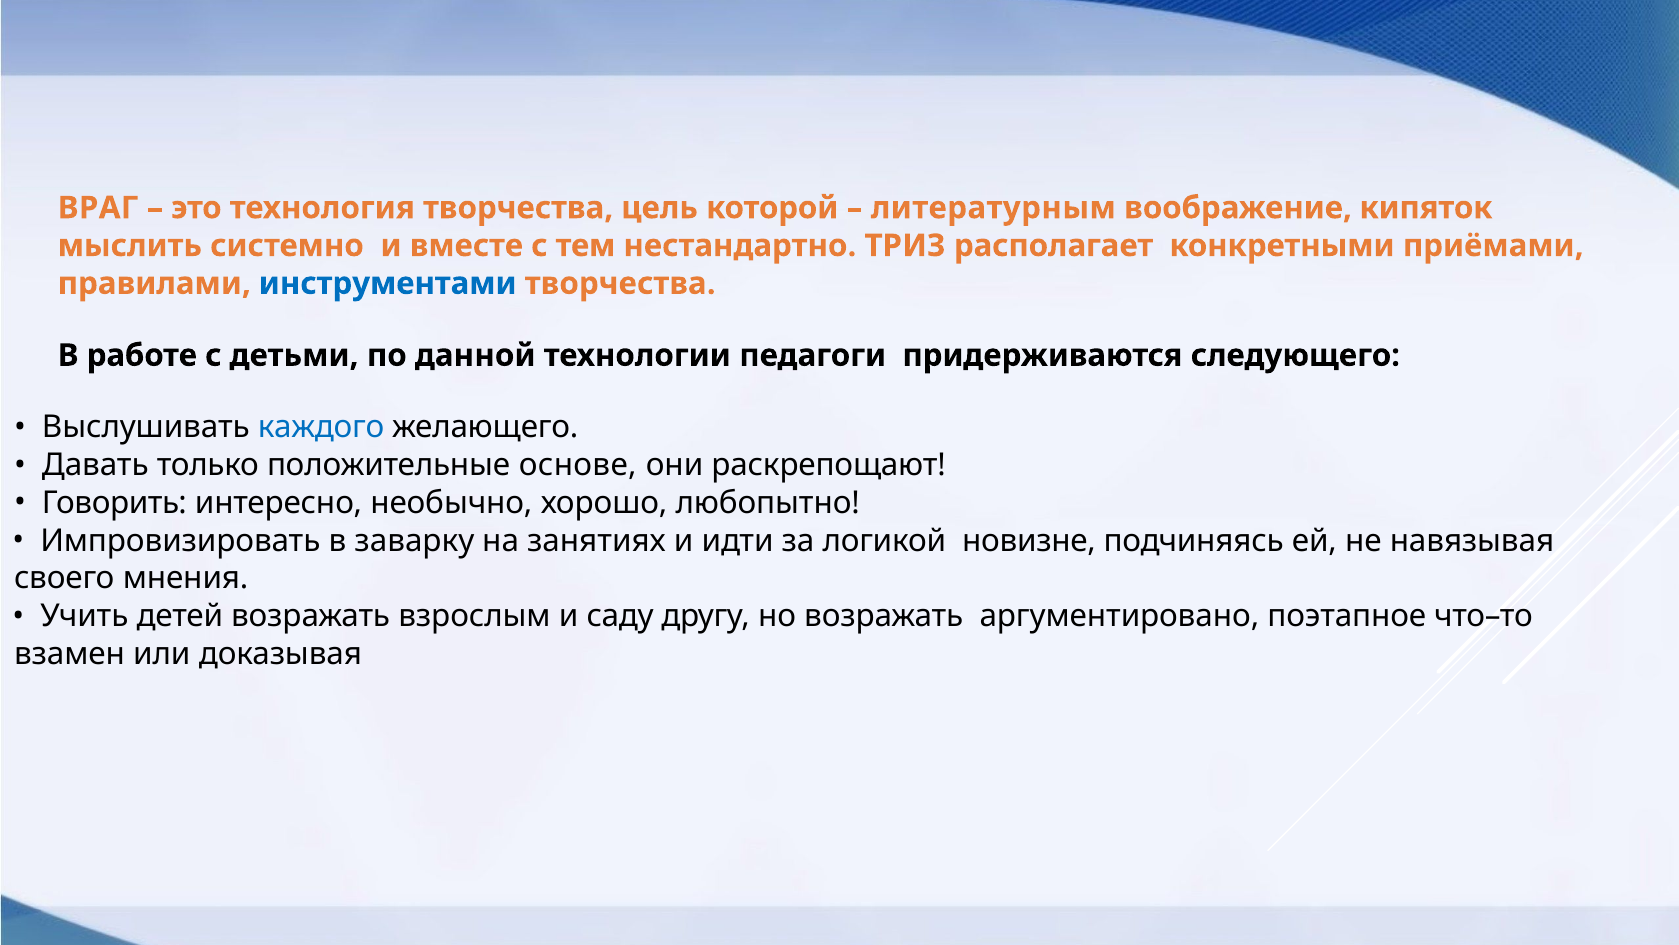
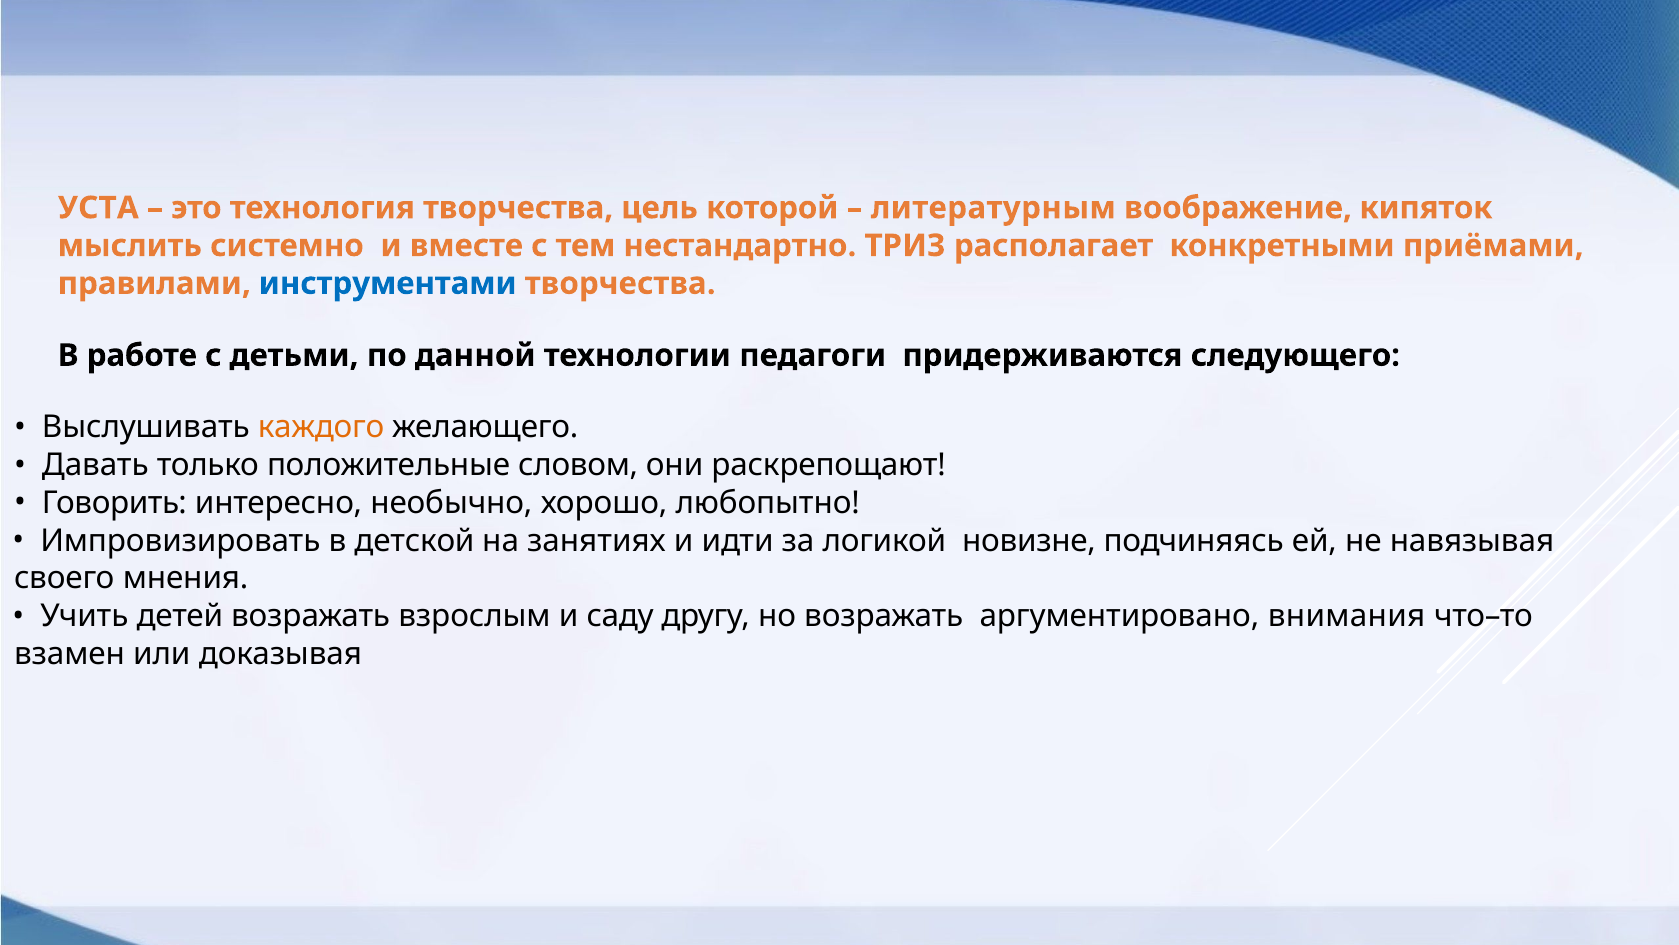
ВРАГ: ВРАГ -> УСТА (98, 208)
каждого colour: blue -> orange (321, 427)
основе: основе -> словом (578, 465)
заварку: заварку -> детской (415, 540)
поэтапное: поэтапное -> внимания (1347, 616)
